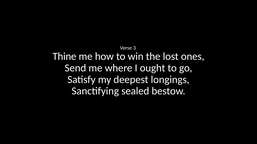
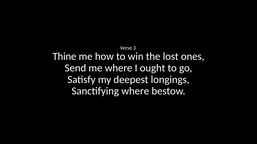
Sanctifying sealed: sealed -> where (135, 91)
